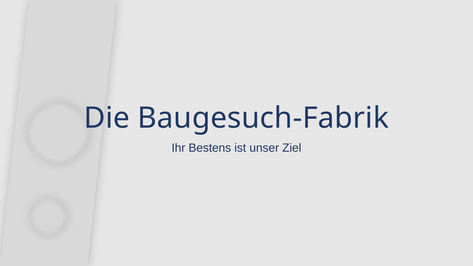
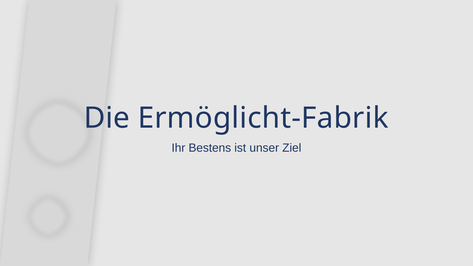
Baugesuch-Fabrik: Baugesuch-Fabrik -> Ermöglicht-Fabrik (263, 118)
